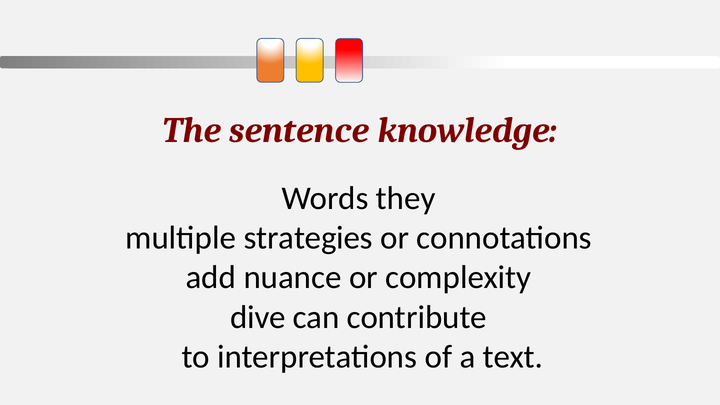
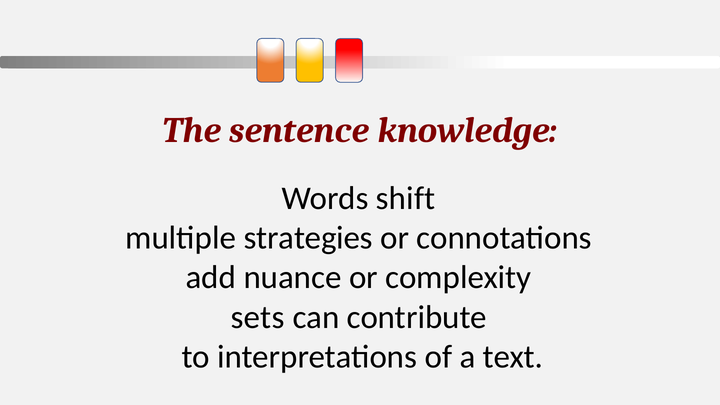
they: they -> shift (406, 198)
dive: dive -> sets (258, 317)
